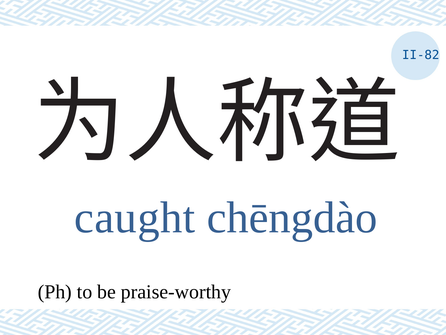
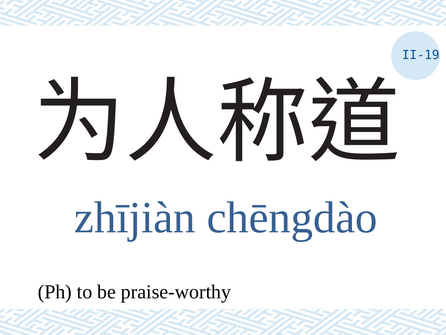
II-82: II-82 -> II-19 (421, 55)
caught: caught -> zhījiàn (135, 217)
